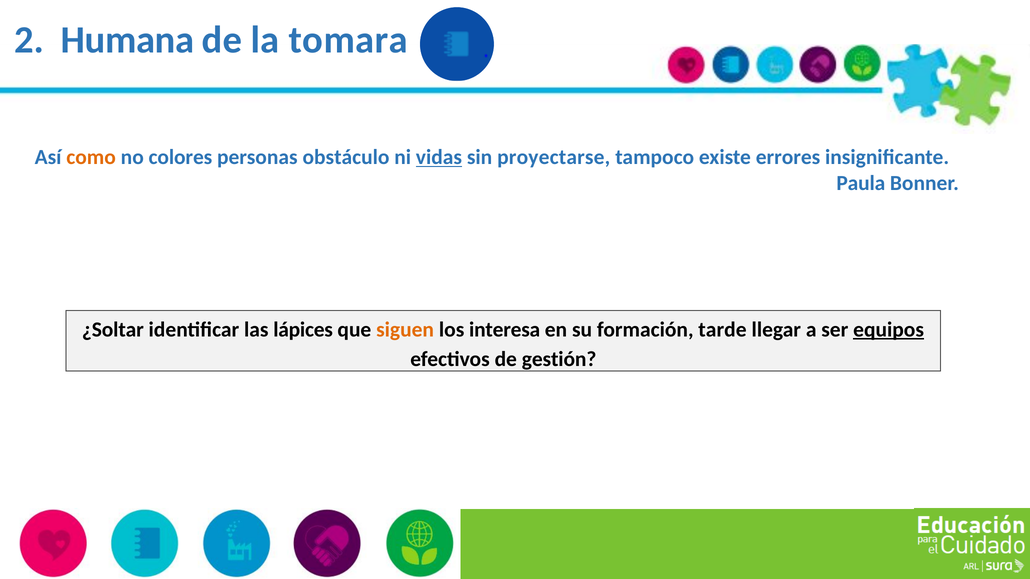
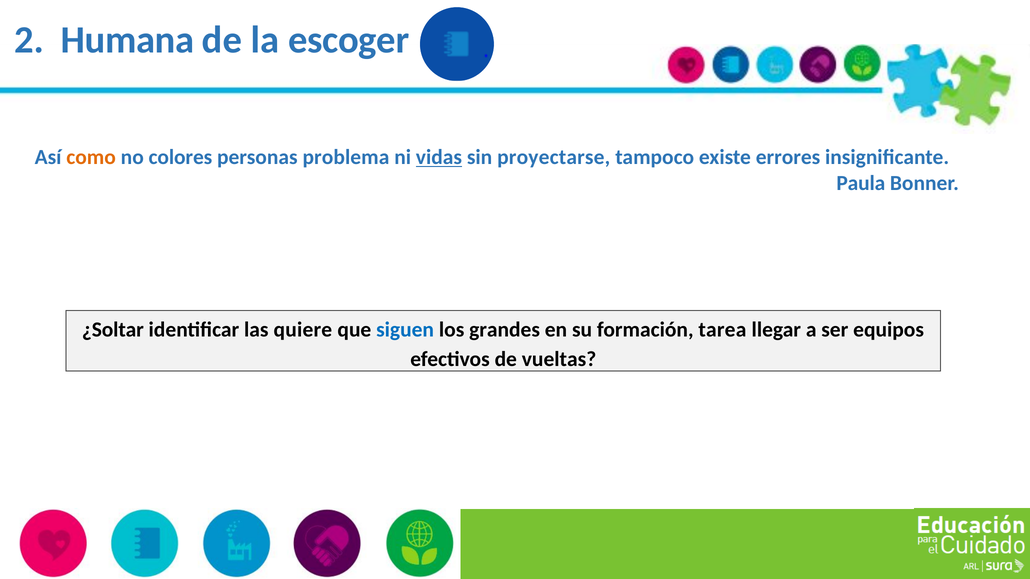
tomara: tomara -> escoger (349, 40)
obstáculo: obstáculo -> problema (346, 157)
lápices: lápices -> quiere (303, 330)
siguen colour: orange -> blue (405, 330)
interesa: interesa -> grandes (505, 330)
tarde: tarde -> tarea (722, 330)
equipos underline: present -> none (889, 330)
gestión: gestión -> vueltas (559, 359)
